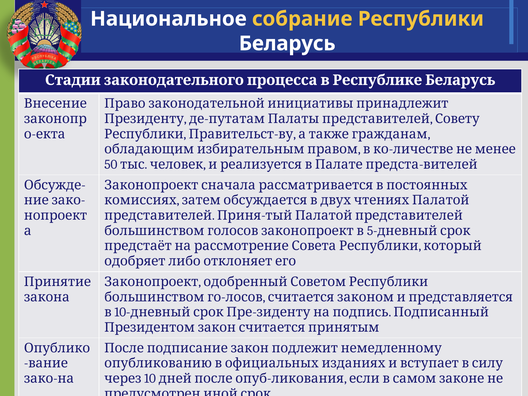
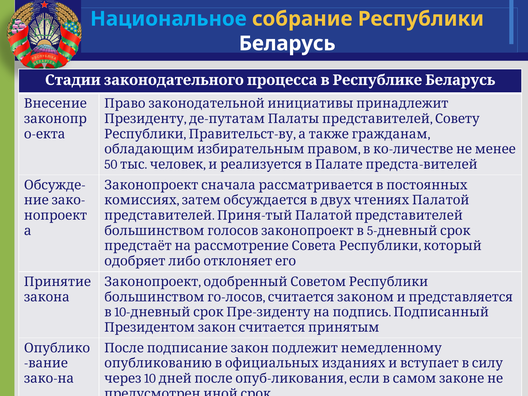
Национальное colour: white -> light blue (168, 19)
